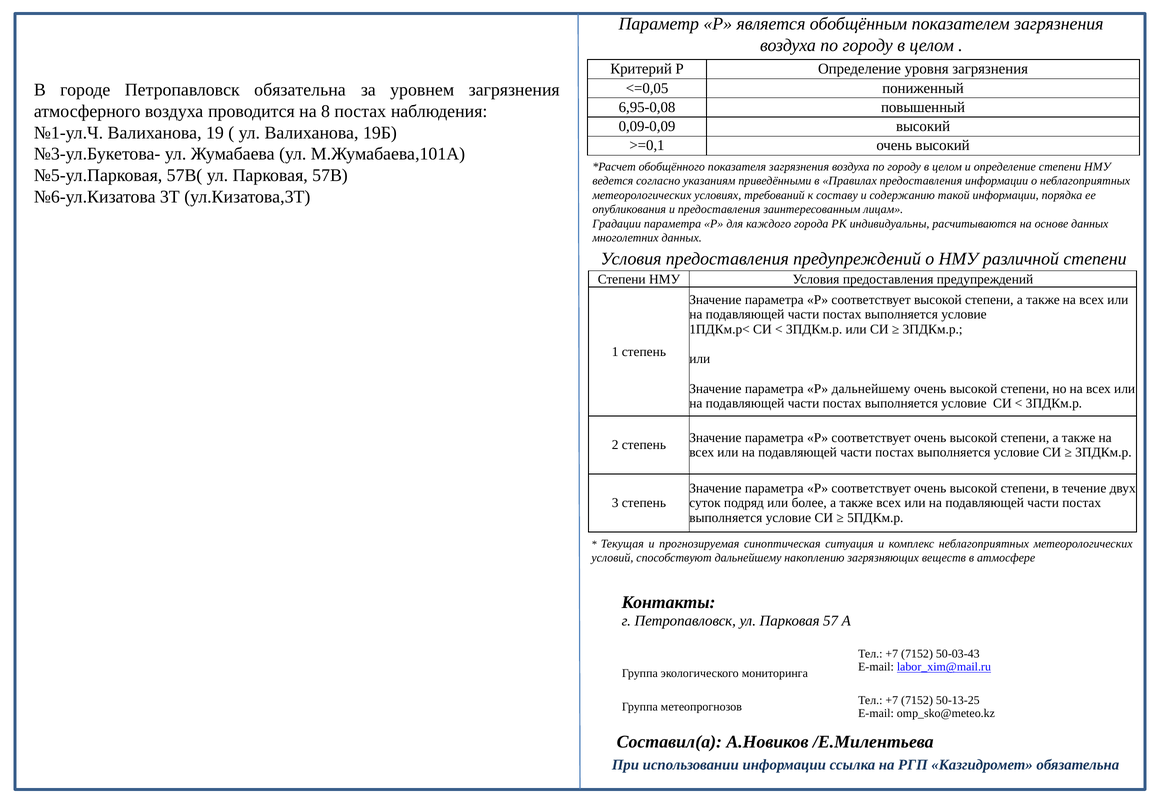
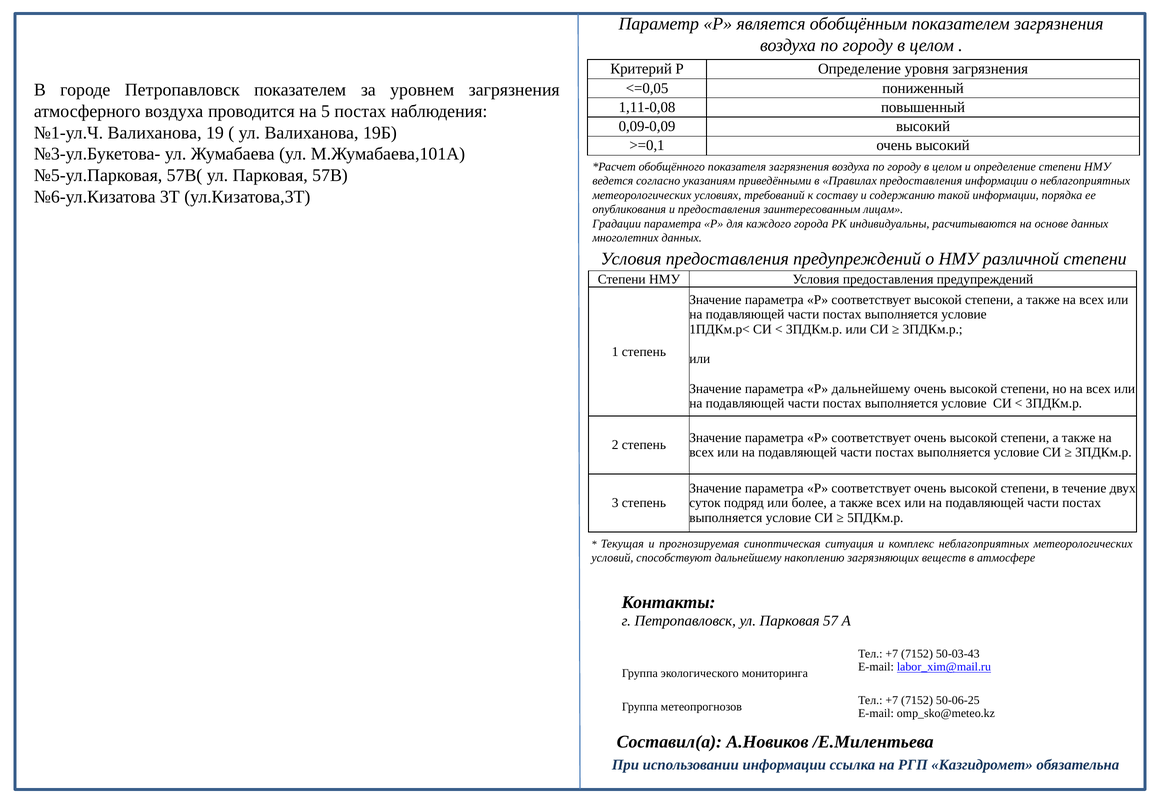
Петропавловск обязательна: обязательна -> показателем (300, 90)
6,95-0,08: 6,95-0,08 -> 1,11-0,08 (647, 107)
8: 8 -> 5 (326, 111)
50-13-25: 50-13-25 -> 50-06-25 (958, 700)
